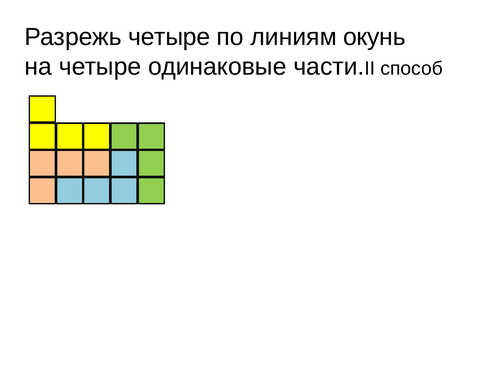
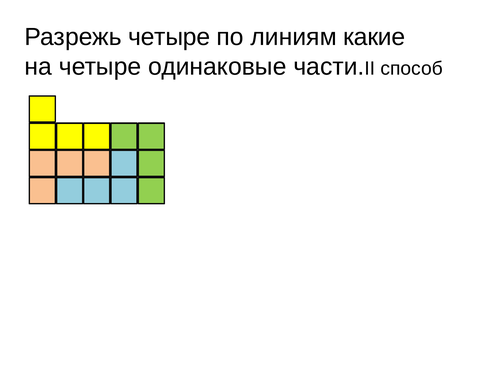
окунь: окунь -> какие (374, 37)
